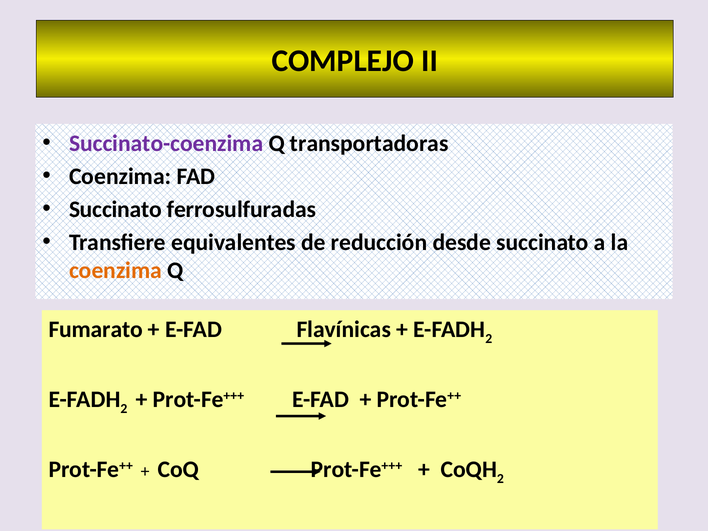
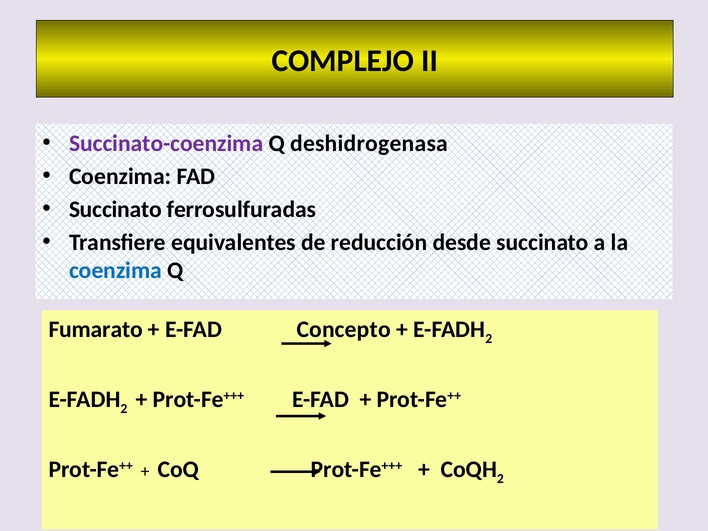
transportadoras: transportadoras -> deshidrogenasa (369, 143)
coenzima colour: orange -> blue (116, 271)
Flavínicas: Flavínicas -> Concepto (344, 329)
